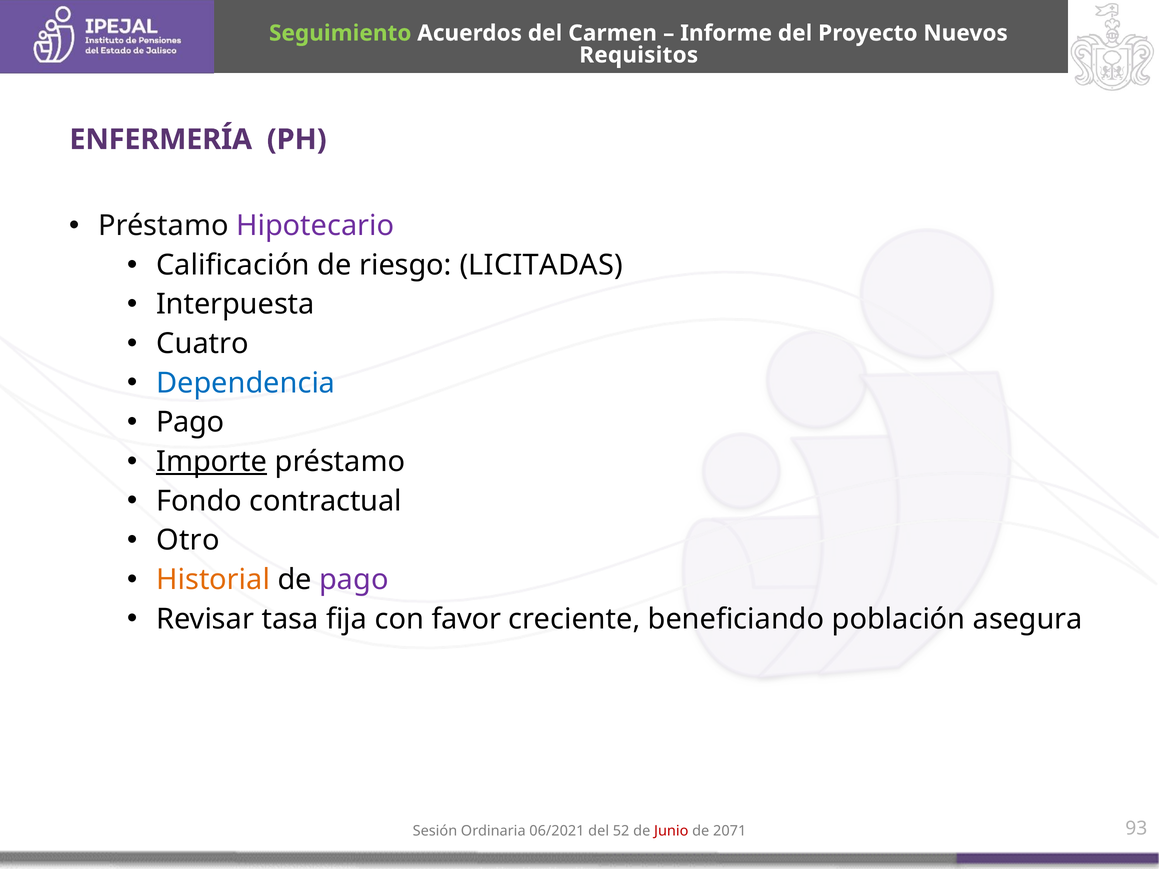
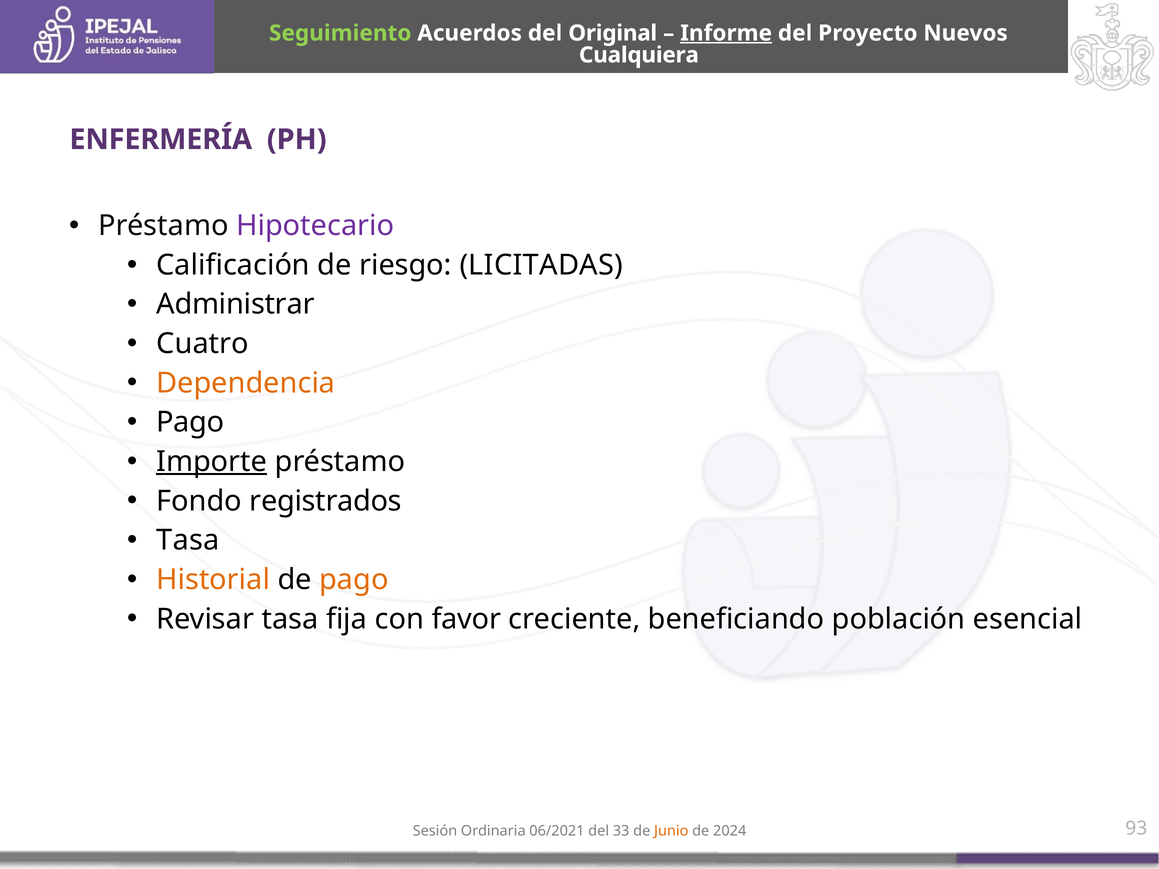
Carmen: Carmen -> Original (613, 33)
Informe underline: none -> present (726, 33)
Requisitos: Requisitos -> Cualquiera (639, 55)
Interpuesta: Interpuesta -> Administrar (235, 304)
Dependencia colour: blue -> orange (246, 383)
contractual: contractual -> registrados (326, 501)
Otro: Otro -> Tasa (188, 540)
pago colour: purple -> orange (354, 580)
asegura: asegura -> esencial (1028, 619)
52: 52 -> 33 (621, 831)
Junio colour: red -> orange (671, 831)
2071: 2071 -> 2024 (730, 831)
